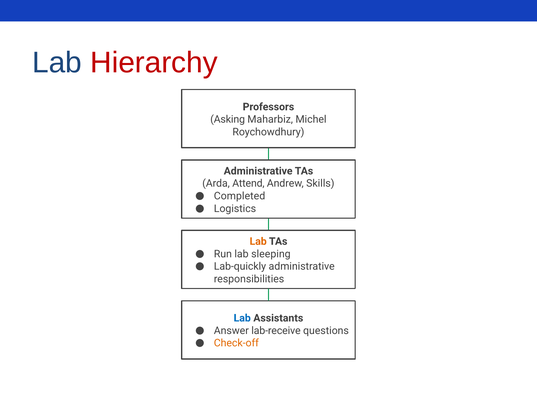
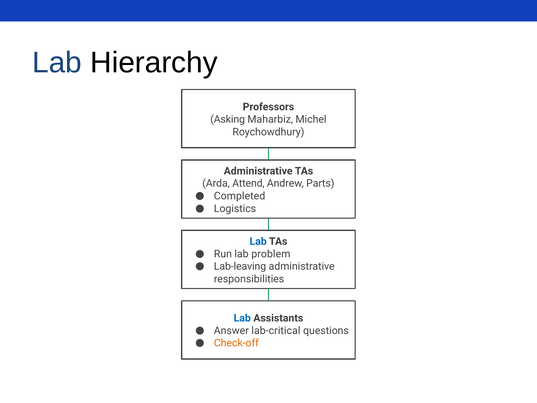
Hierarchy colour: red -> black (154, 63)
Skills: Skills -> Parts (320, 183)
Lab colour: orange -> blue (258, 241)
sleeping: sleeping -> problem (271, 254)
Lab-quickly: Lab-quickly -> Lab-leaving (240, 266)
lab-receive: lab-receive -> lab-critical (276, 330)
